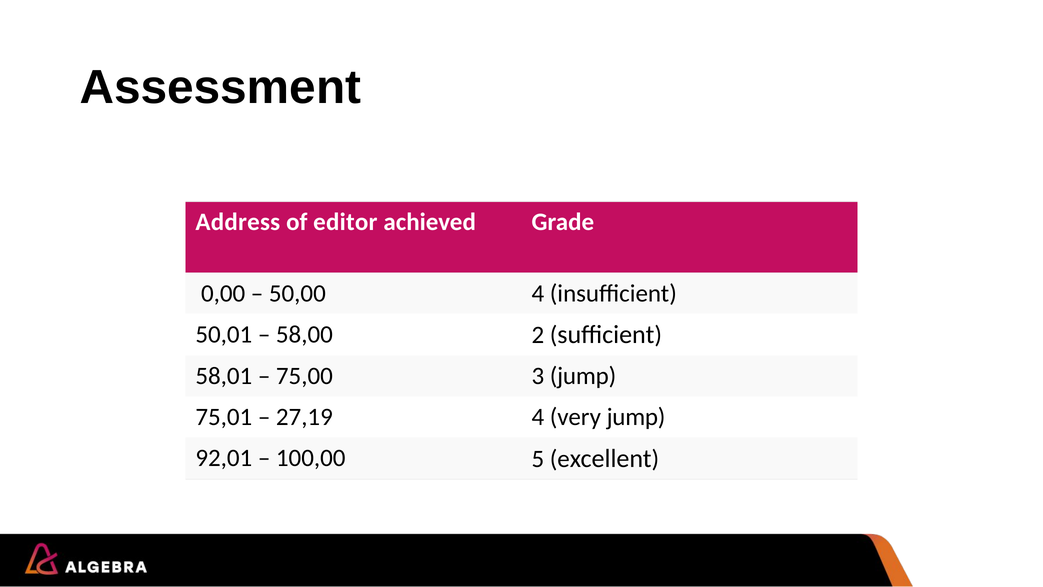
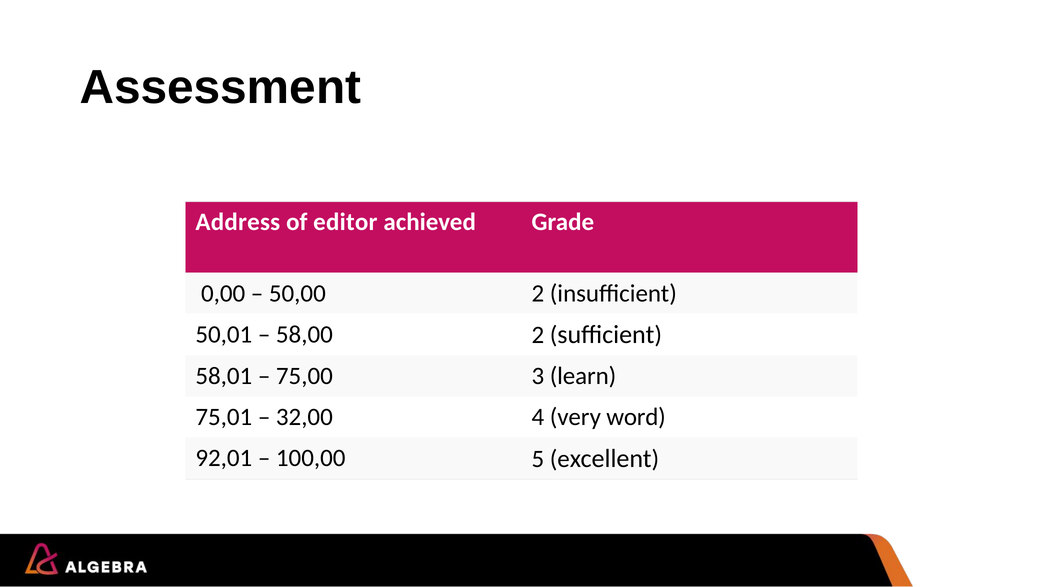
50,00 4: 4 -> 2 (538, 293)
3 jump: jump -> learn (583, 376)
27,19: 27,19 -> 32,00 (304, 417)
very jump: jump -> word (636, 417)
